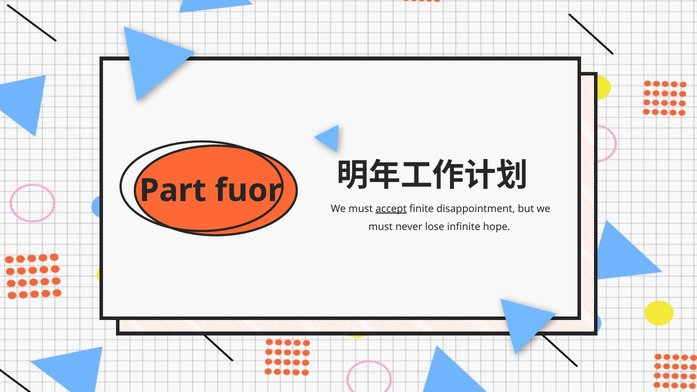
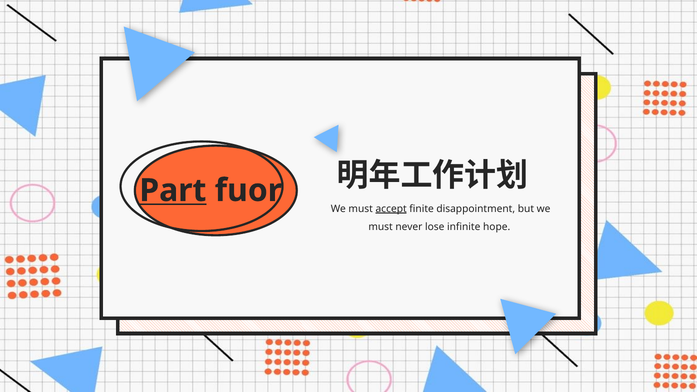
Part underline: none -> present (173, 191)
